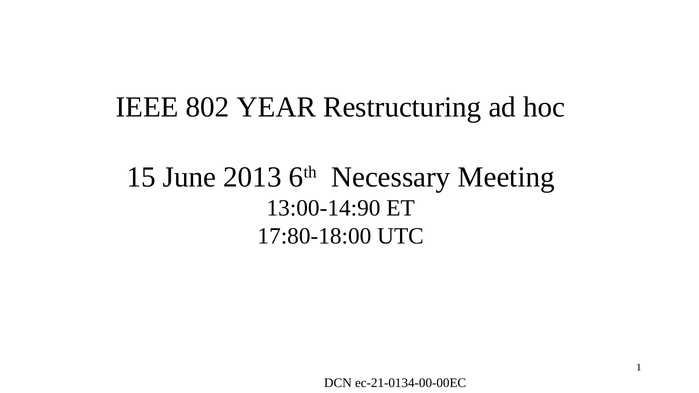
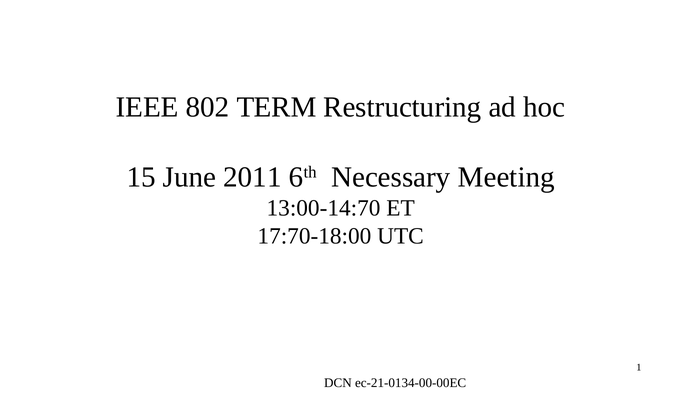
YEAR: YEAR -> TERM (276, 107)
2013: 2013 -> 2011 (252, 177)
13:00-14:90: 13:00-14:90 -> 13:00-14:70 (324, 208)
17:80-18:00: 17:80-18:00 -> 17:70-18:00 (314, 236)
